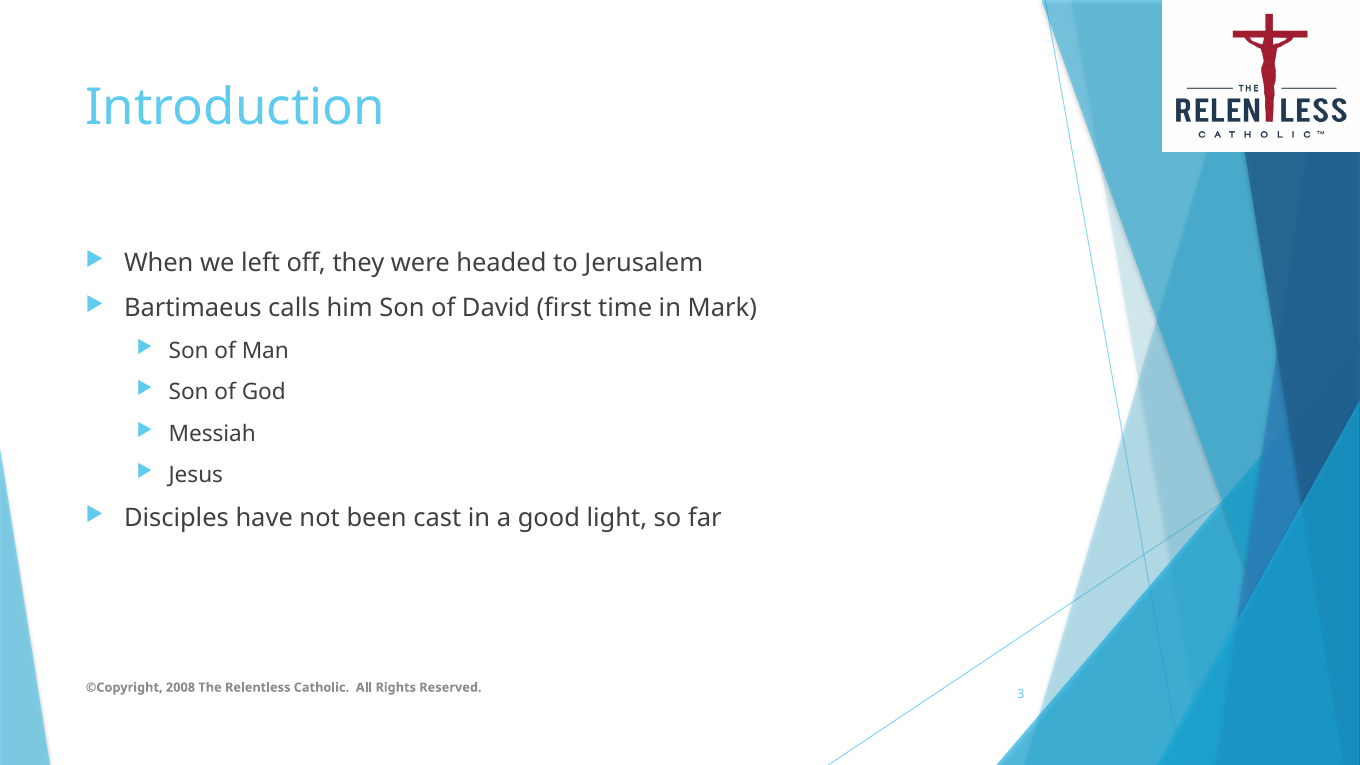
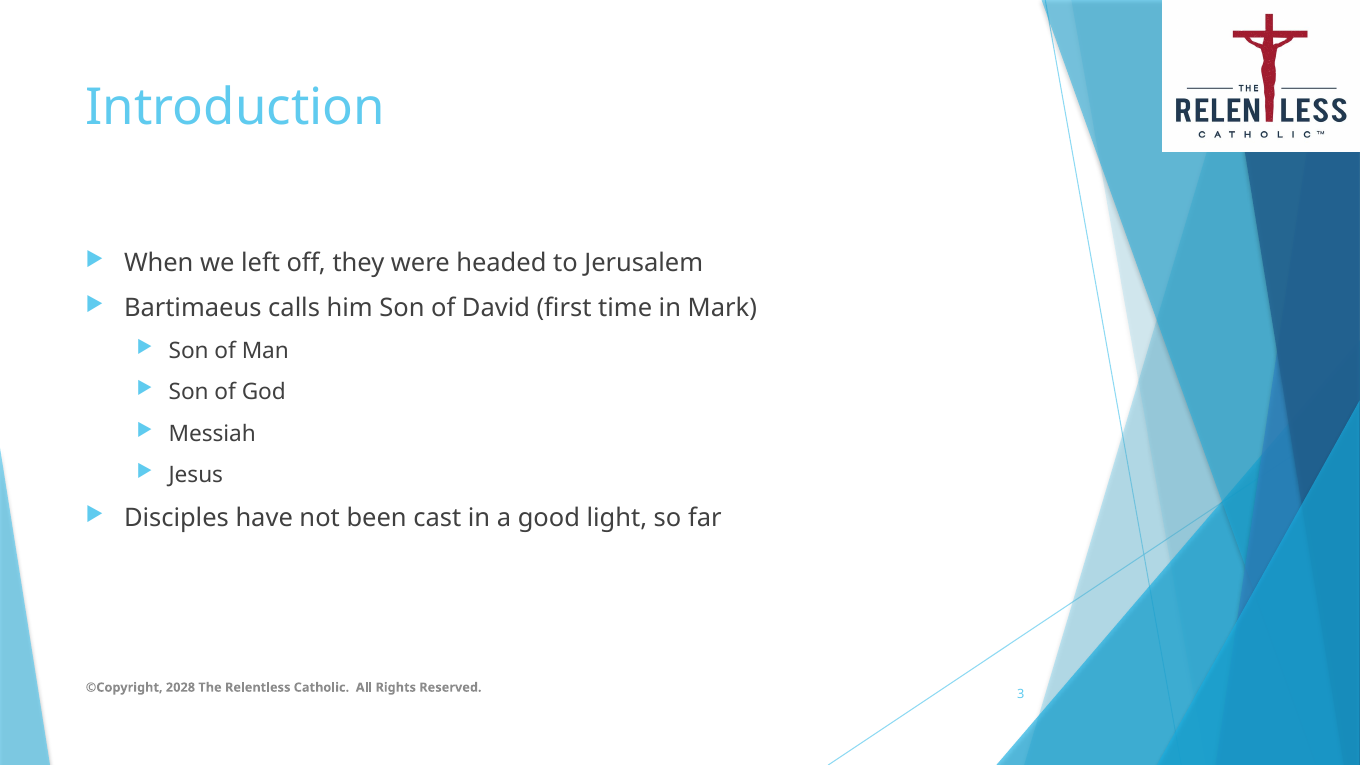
2008: 2008 -> 2028 (180, 687)
